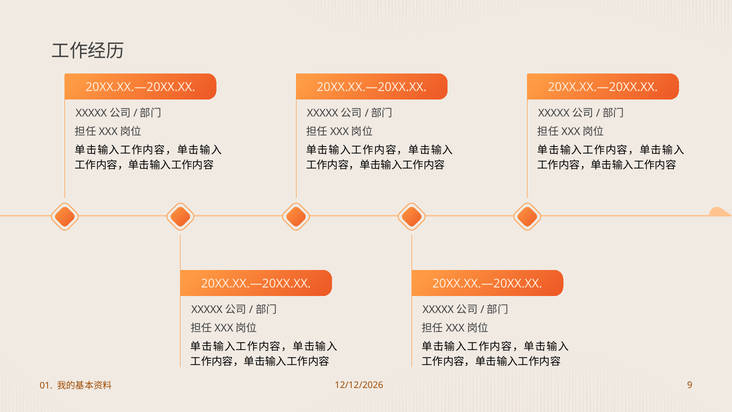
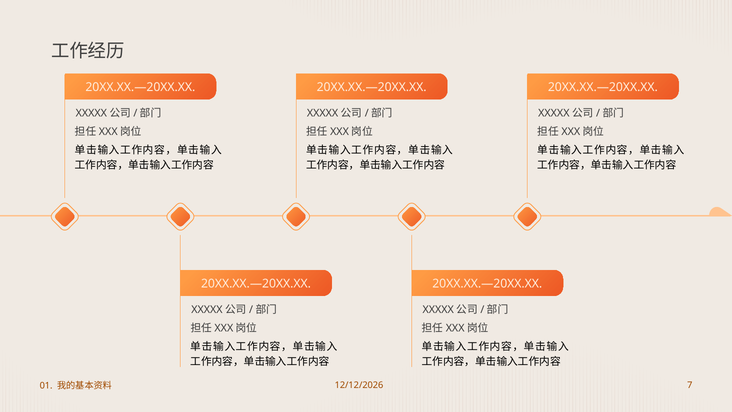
9: 9 -> 7 (690, 385)
